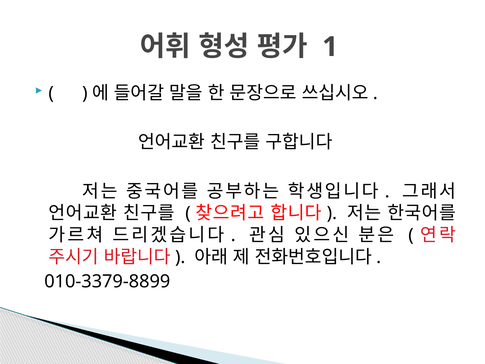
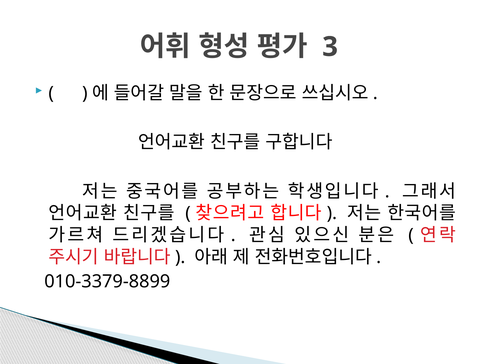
1: 1 -> 3 (330, 47)
